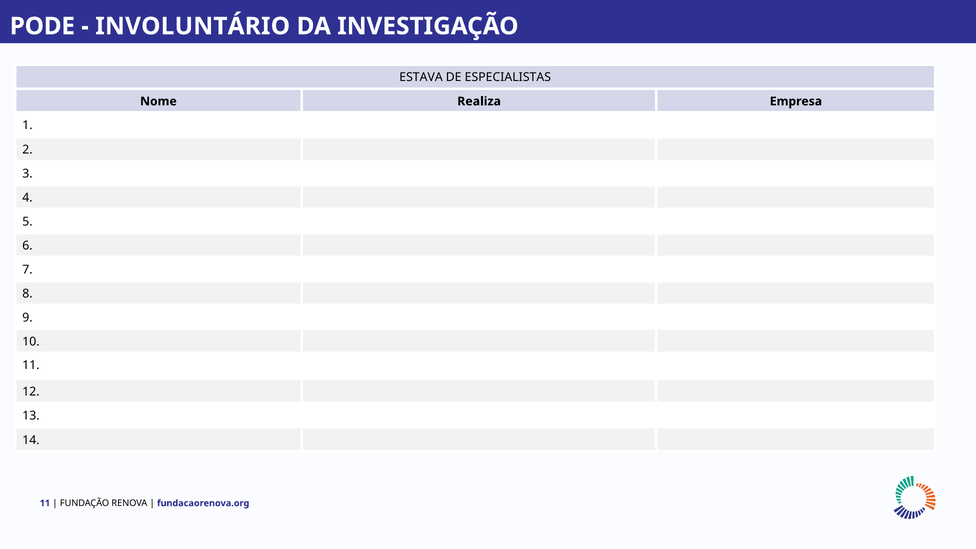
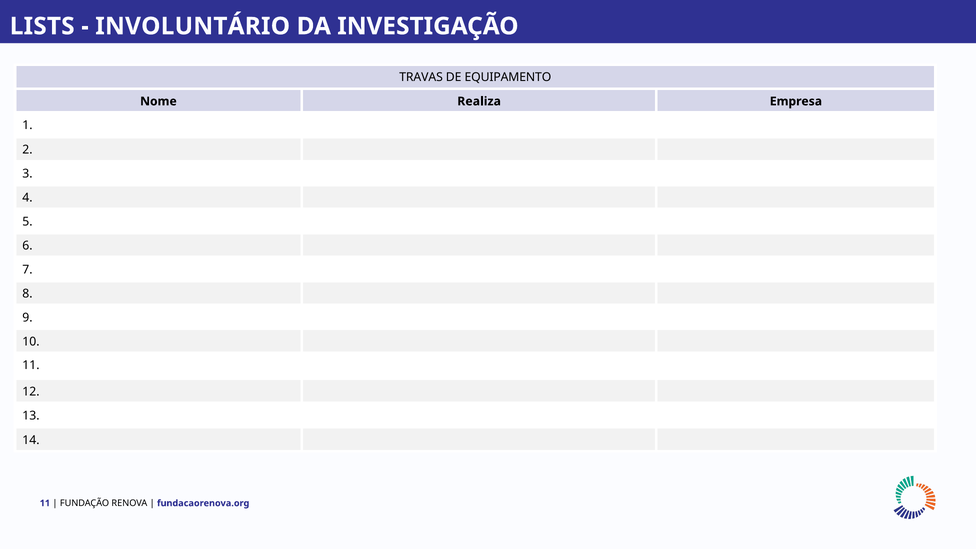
PODE: PODE -> LISTS (42, 26)
ESTAVA: ESTAVA -> TRAVAS (421, 77)
ESPECIALISTAS: ESPECIALISTAS -> EQUIPAMENTO (508, 77)
